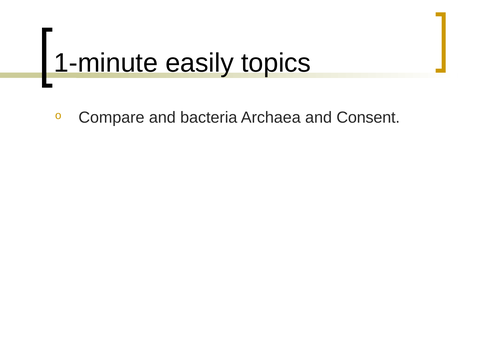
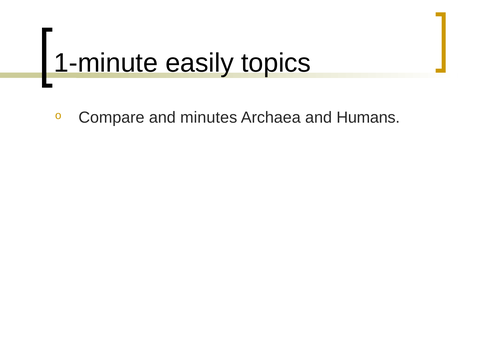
bacteria: bacteria -> minutes (209, 118)
Consent: Consent -> Humans (368, 118)
